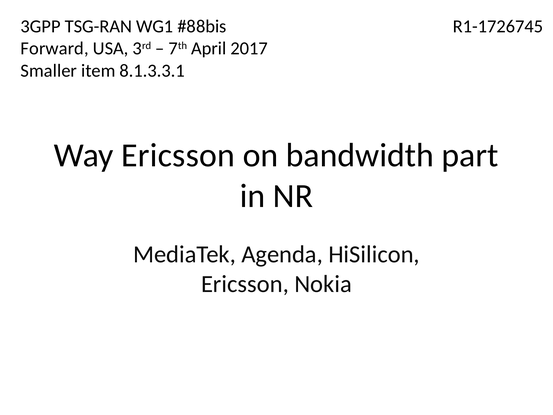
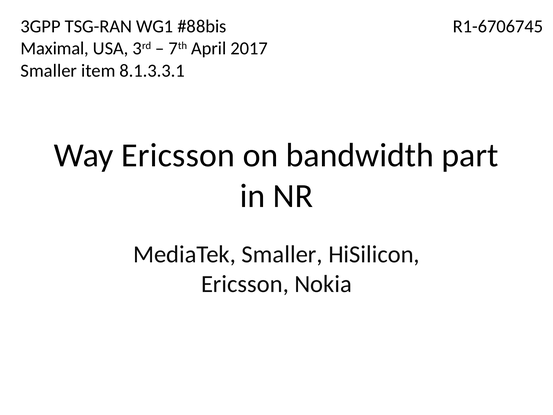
R1-1726745: R1-1726745 -> R1-6706745 (498, 26)
Forward: Forward -> Maximal (55, 48)
MediaTek Agenda: Agenda -> Smaller (282, 254)
